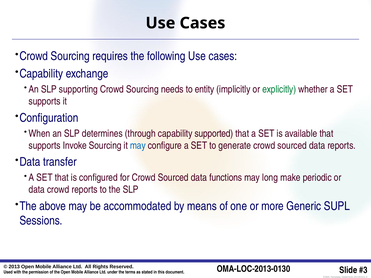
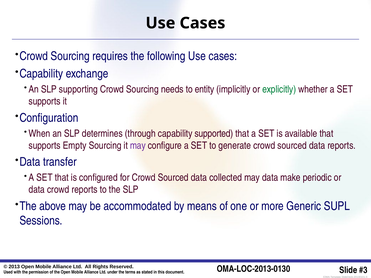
Invoke: Invoke -> Empty (75, 146)
may colour: blue -> purple (138, 146)
functions: functions -> collected (226, 178)
may long: long -> data (270, 178)
